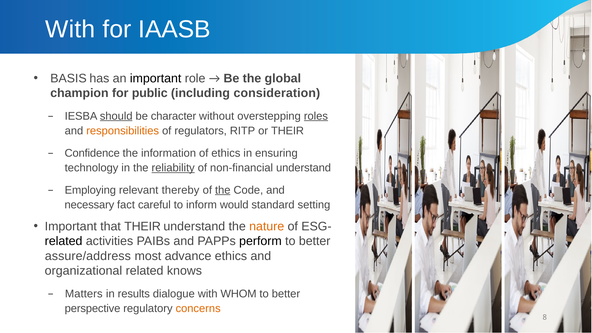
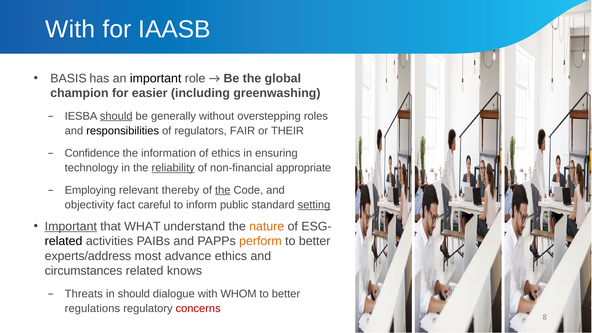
public: public -> easier (150, 93)
consideration: consideration -> greenwashing (277, 93)
character: character -> generally (174, 116)
roles underline: present -> none (316, 116)
responsibilities colour: orange -> black (123, 131)
RITP: RITP -> FAIR (242, 131)
non-financial understand: understand -> appropriate (304, 168)
necessary: necessary -> objectivity (89, 205)
would: would -> public (234, 205)
setting underline: none -> present (314, 205)
Important underline: none -> present (71, 226)
that THEIR: THEIR -> WHAT (142, 226)
perform colour: black -> orange (260, 241)
assure/address: assure/address -> experts/address (88, 256)
organizational: organizational -> circumstances (84, 271)
Matters: Matters -> Threats (84, 294)
in results: results -> should (134, 294)
perspective: perspective -> regulations (92, 309)
concerns colour: orange -> red (198, 309)
